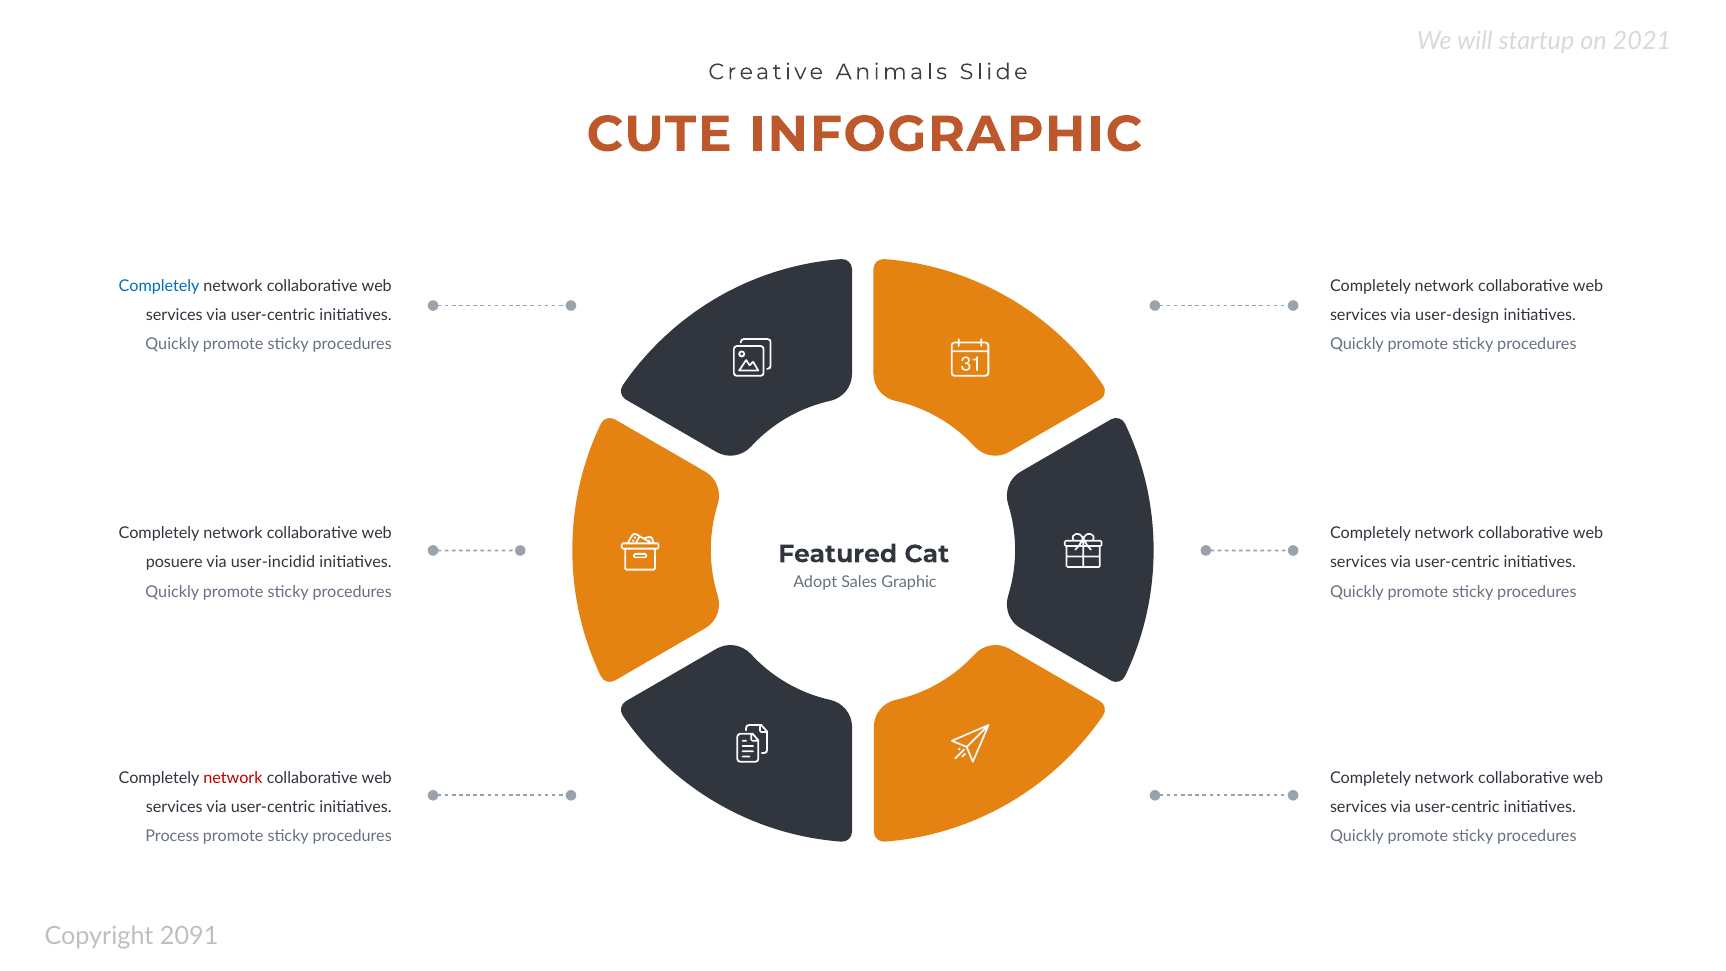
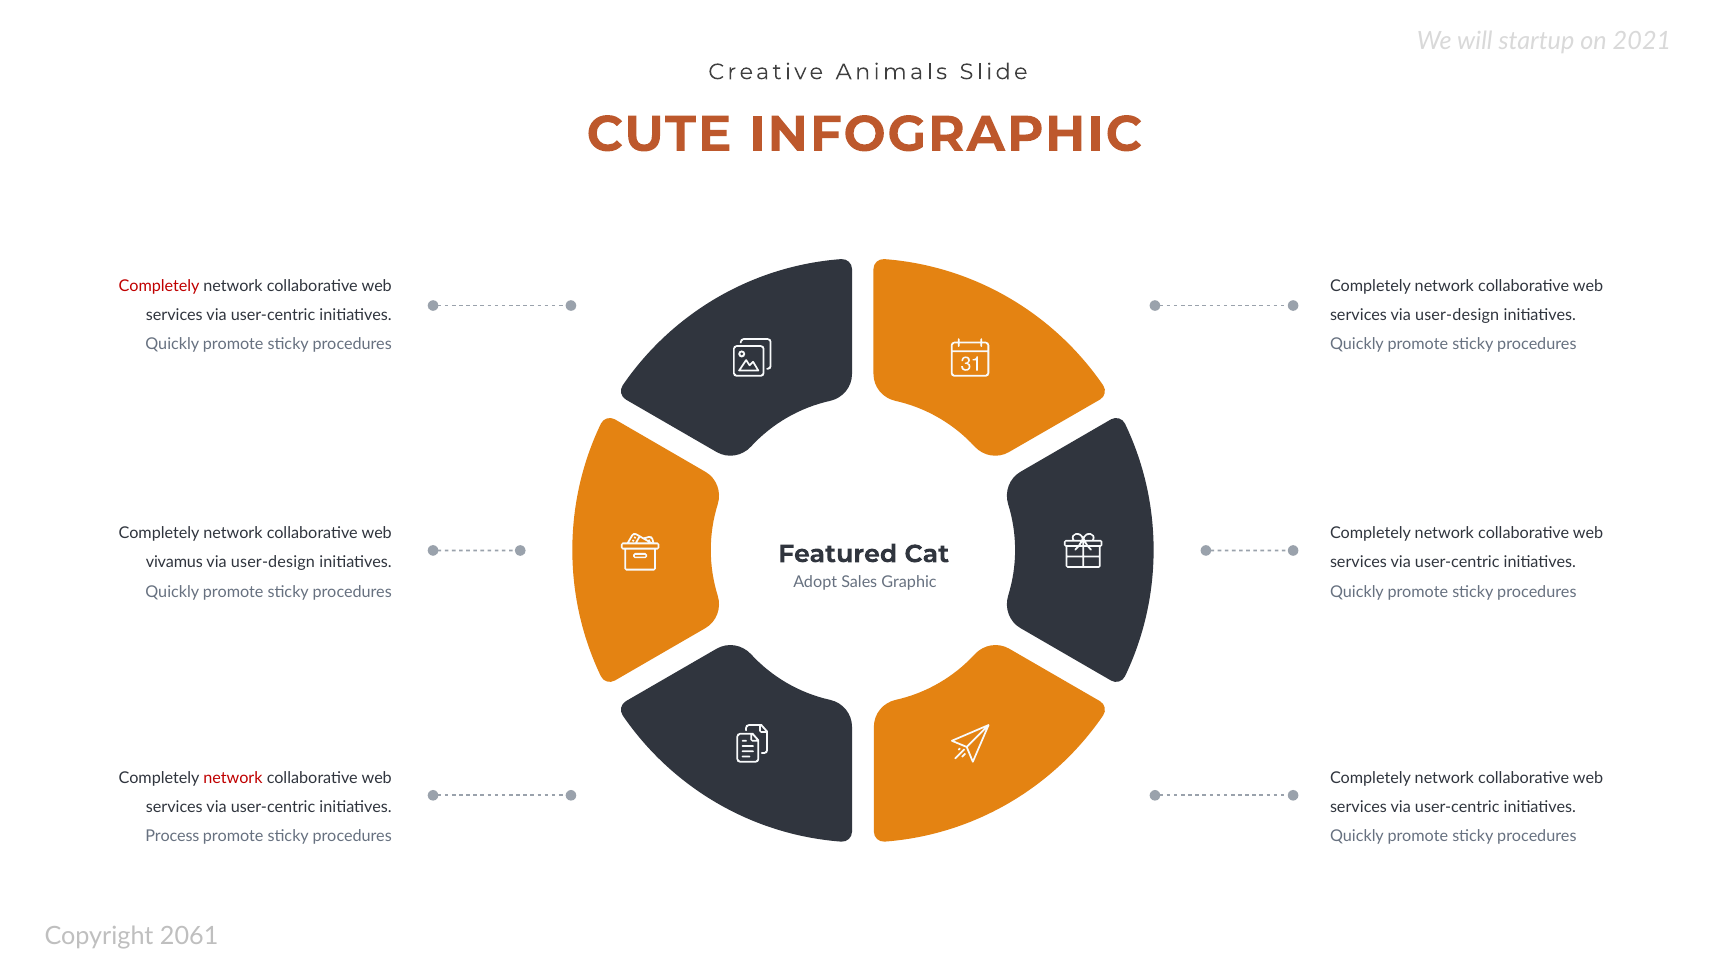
Completely colour: blue -> red (159, 286)
posuere: posuere -> vivamus (174, 562)
user-incidid: user-incidid -> user-design (273, 562)
2091: 2091 -> 2061 (189, 936)
